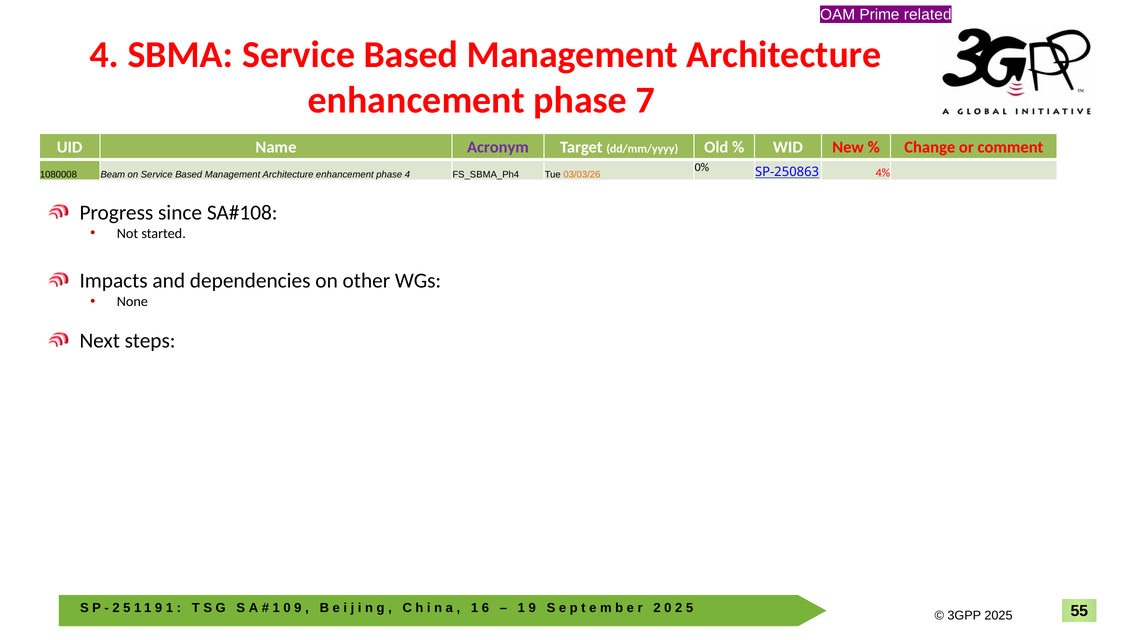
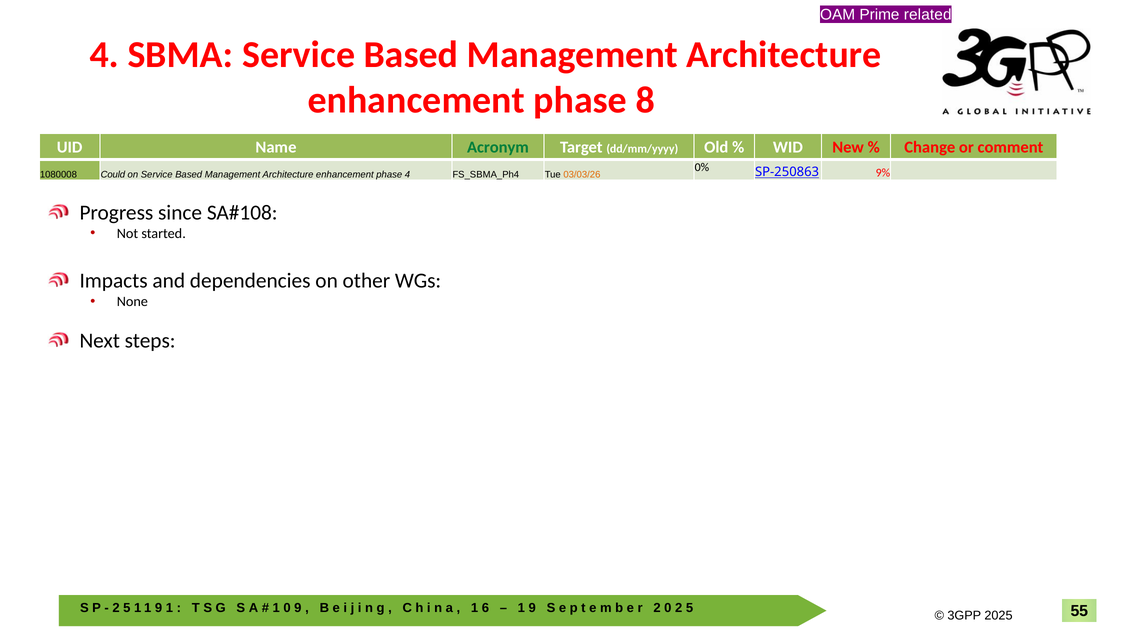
7: 7 -> 8 (645, 100)
Acronym colour: purple -> green (498, 148)
4%: 4% -> 9% (883, 173)
Beam: Beam -> Could (113, 175)
